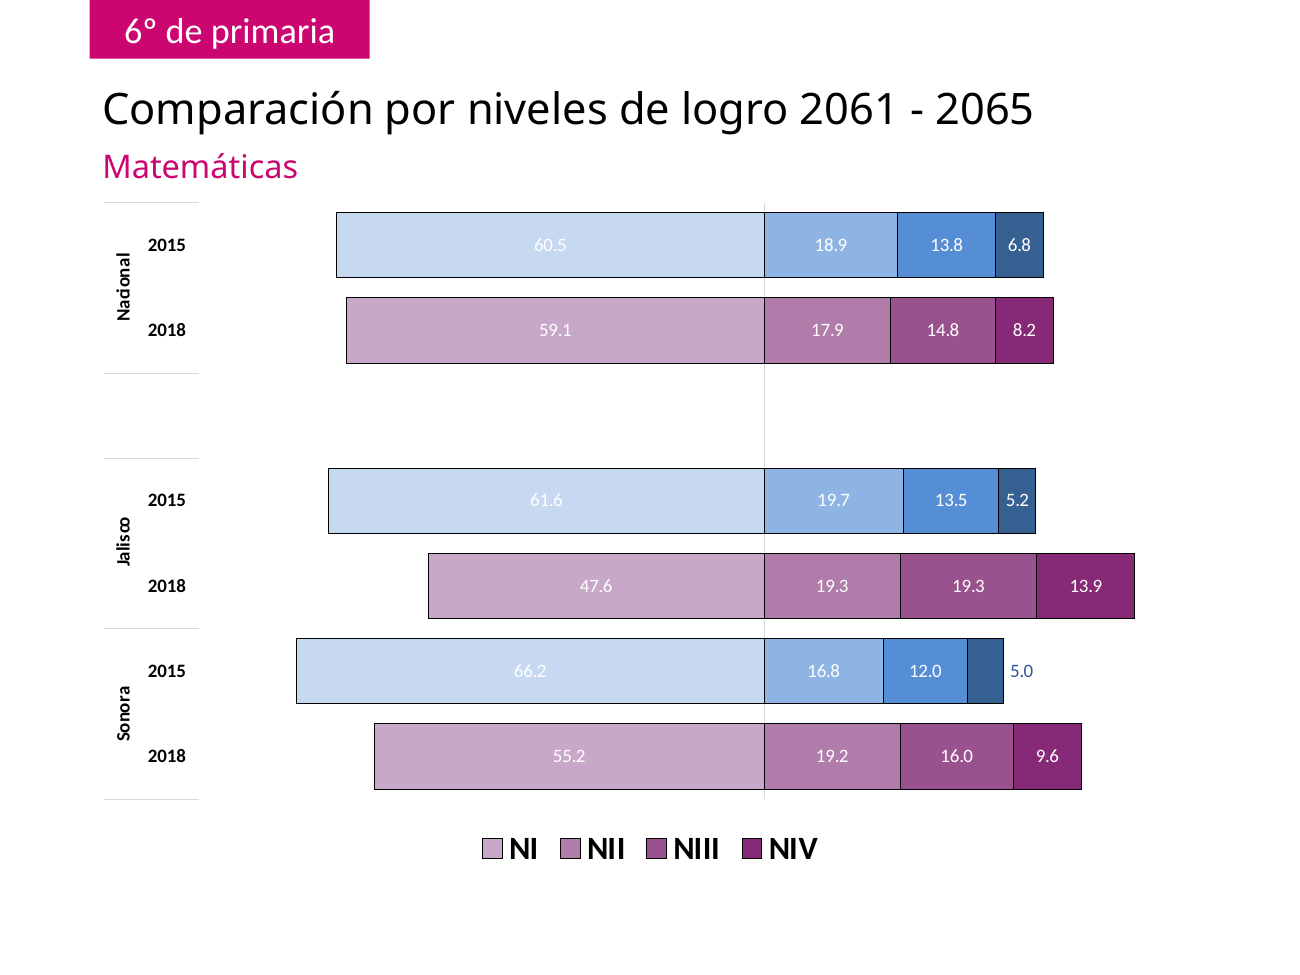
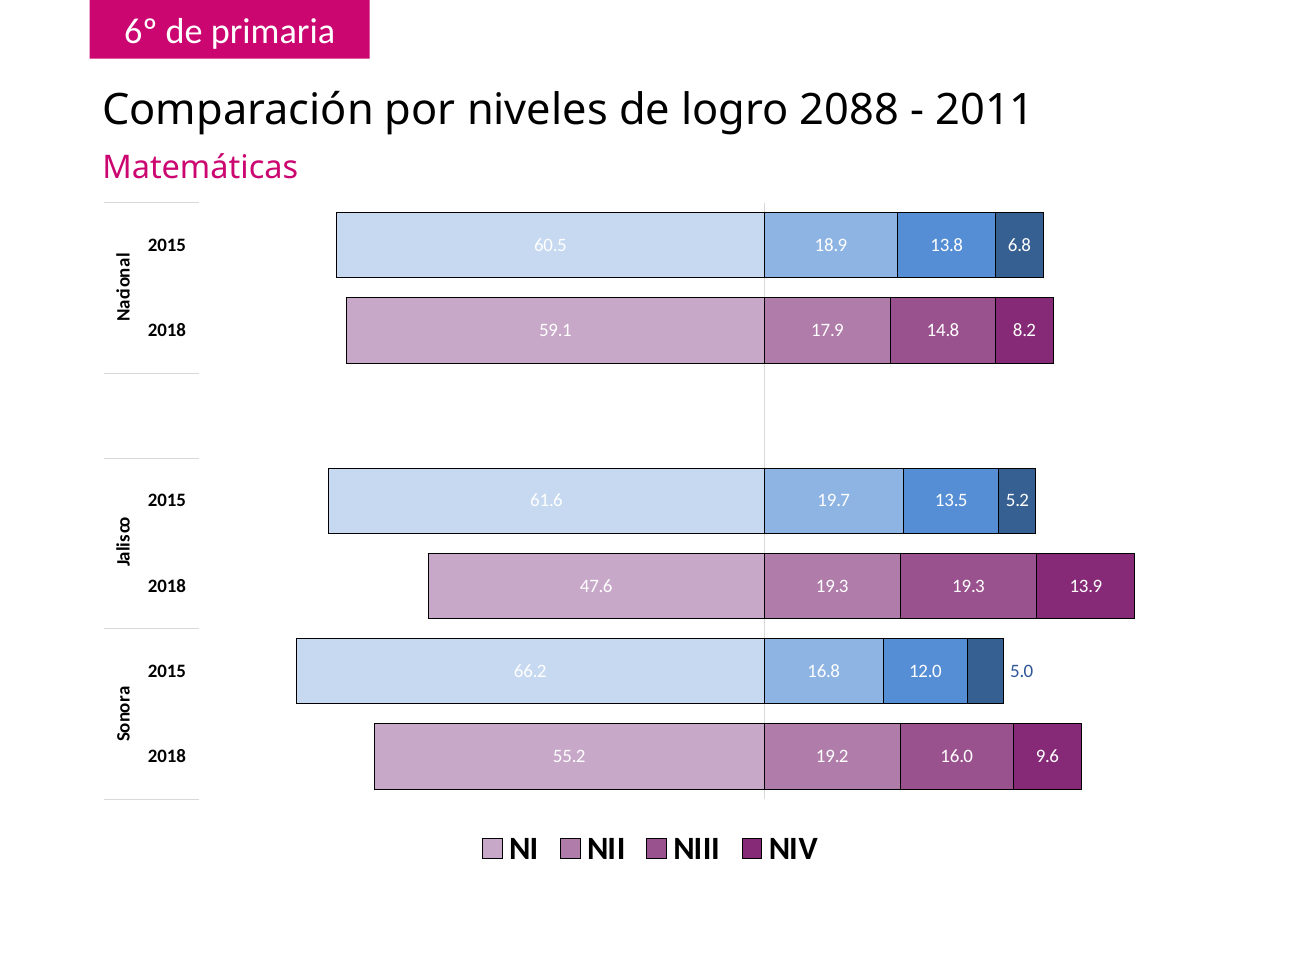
2061: 2061 -> 2088 (849, 110)
2065: 2065 -> 2011 (985, 110)
